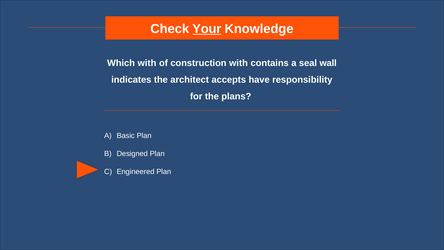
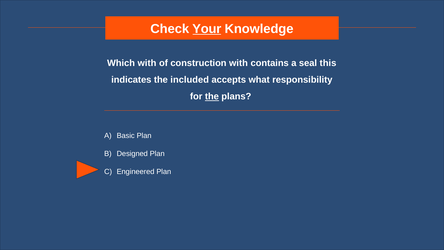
wall: wall -> this (328, 63)
architect: architect -> included (190, 80)
have: have -> what (259, 80)
the underline: none -> present (212, 97)
